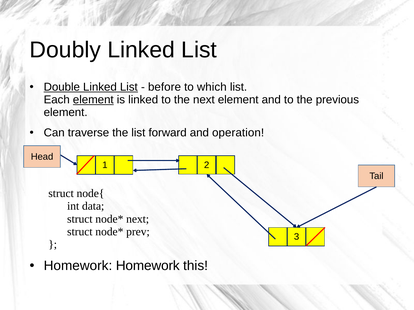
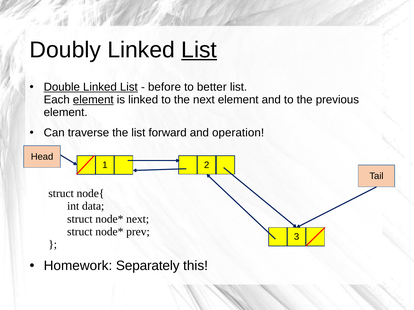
List underline: none -> present (199, 50)
which: which -> better (212, 87)
Homework Homework: Homework -> Separately (148, 266)
